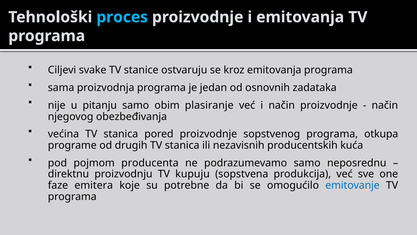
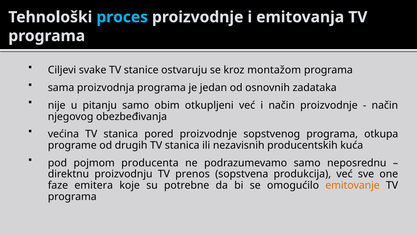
kroz emitovanja: emitovanja -> montažom (274, 70)
plasiranje: plasiranje -> otkupljeni (209, 105)
kupuju: kupuju -> prenos (193, 174)
emitovanje colour: blue -> orange (353, 185)
